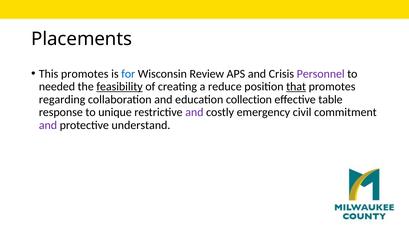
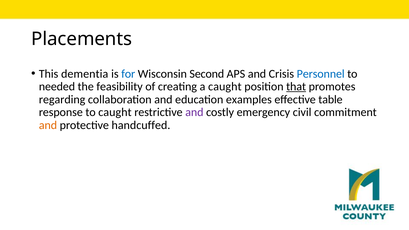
This promotes: promotes -> dementia (85, 74)
Review: Review -> Second (207, 74)
Personnel colour: purple -> blue (321, 74)
feasibility underline: present -> none (120, 87)
a reduce: reduce -> caught (225, 87)
collection: collection -> examples (249, 99)
to unique: unique -> caught (115, 112)
and colour: purple -> orange (48, 125)
understand: understand -> handcuffed (141, 125)
